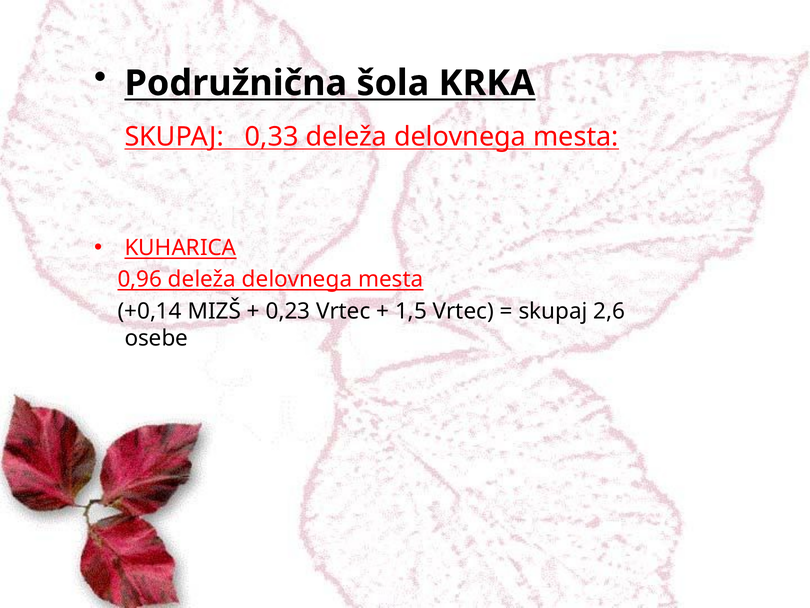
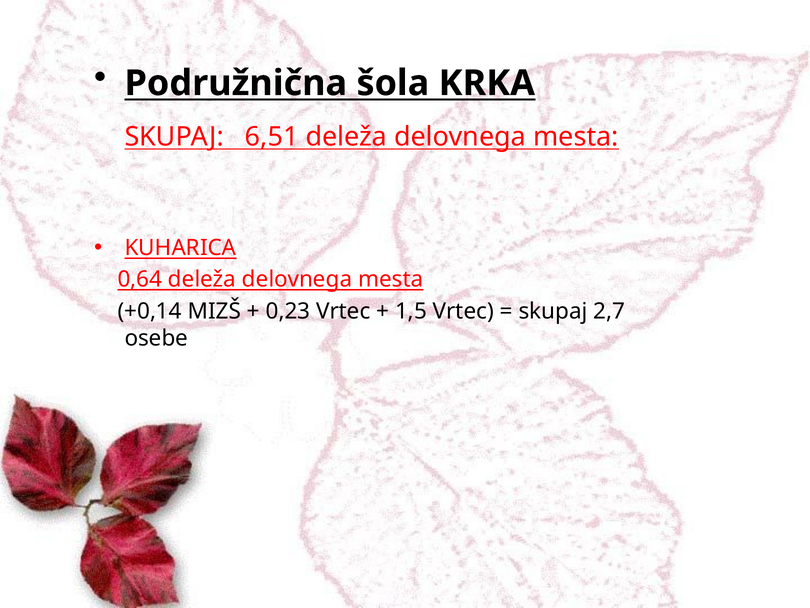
0,33: 0,33 -> 6,51 (272, 137)
0,96: 0,96 -> 0,64 (140, 279)
2,6: 2,6 -> 2,7 (609, 311)
